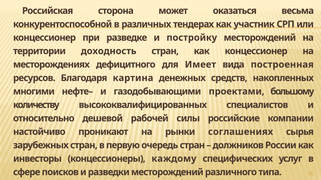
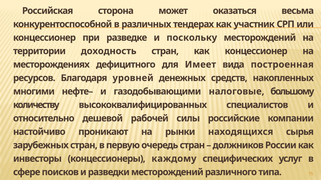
постройку: постройку -> поскольку (192, 38)
картина: картина -> уровней (133, 78)
проектами: проектами -> налоговые (236, 92)
соглашениях: соглашениях -> находящихся (241, 132)
